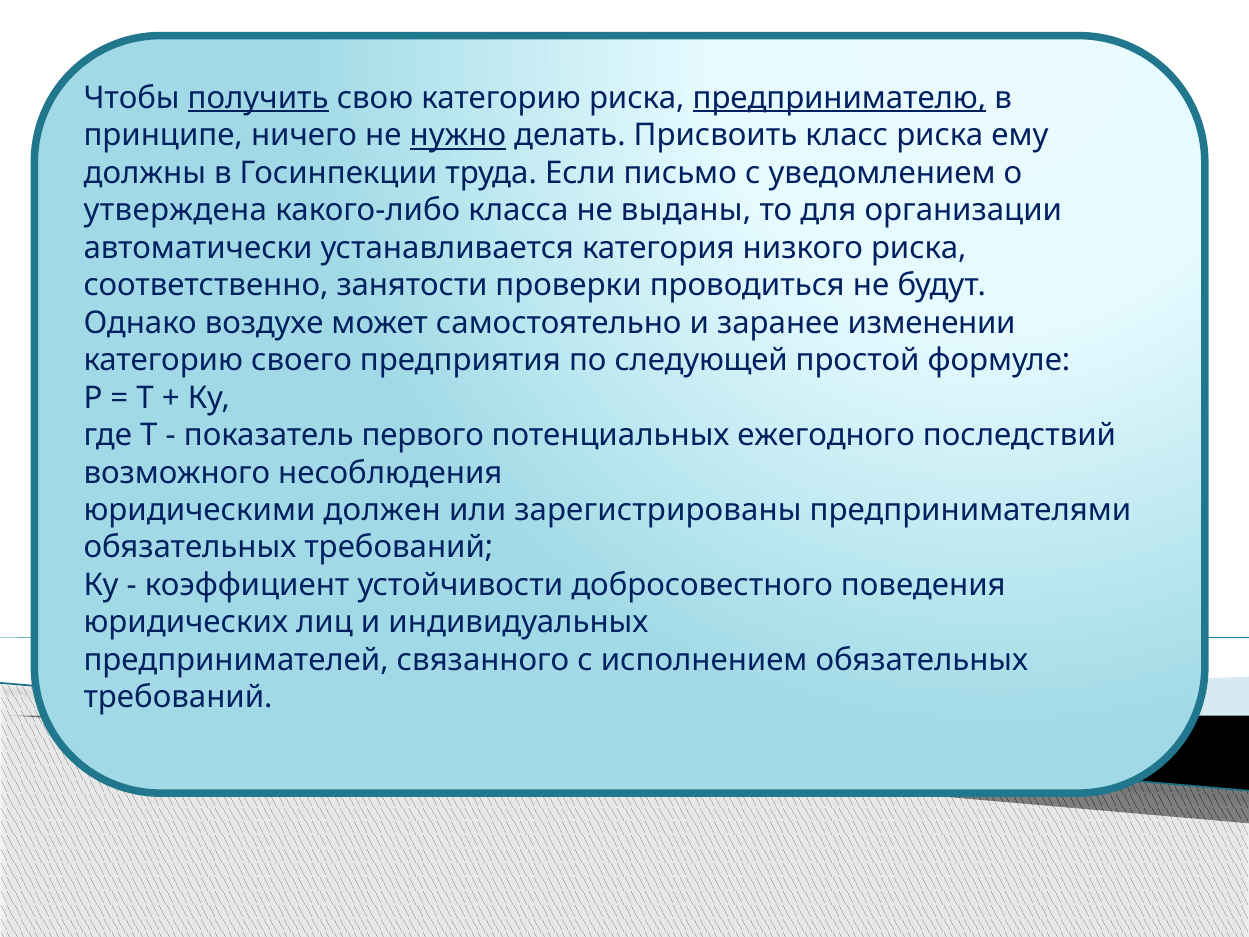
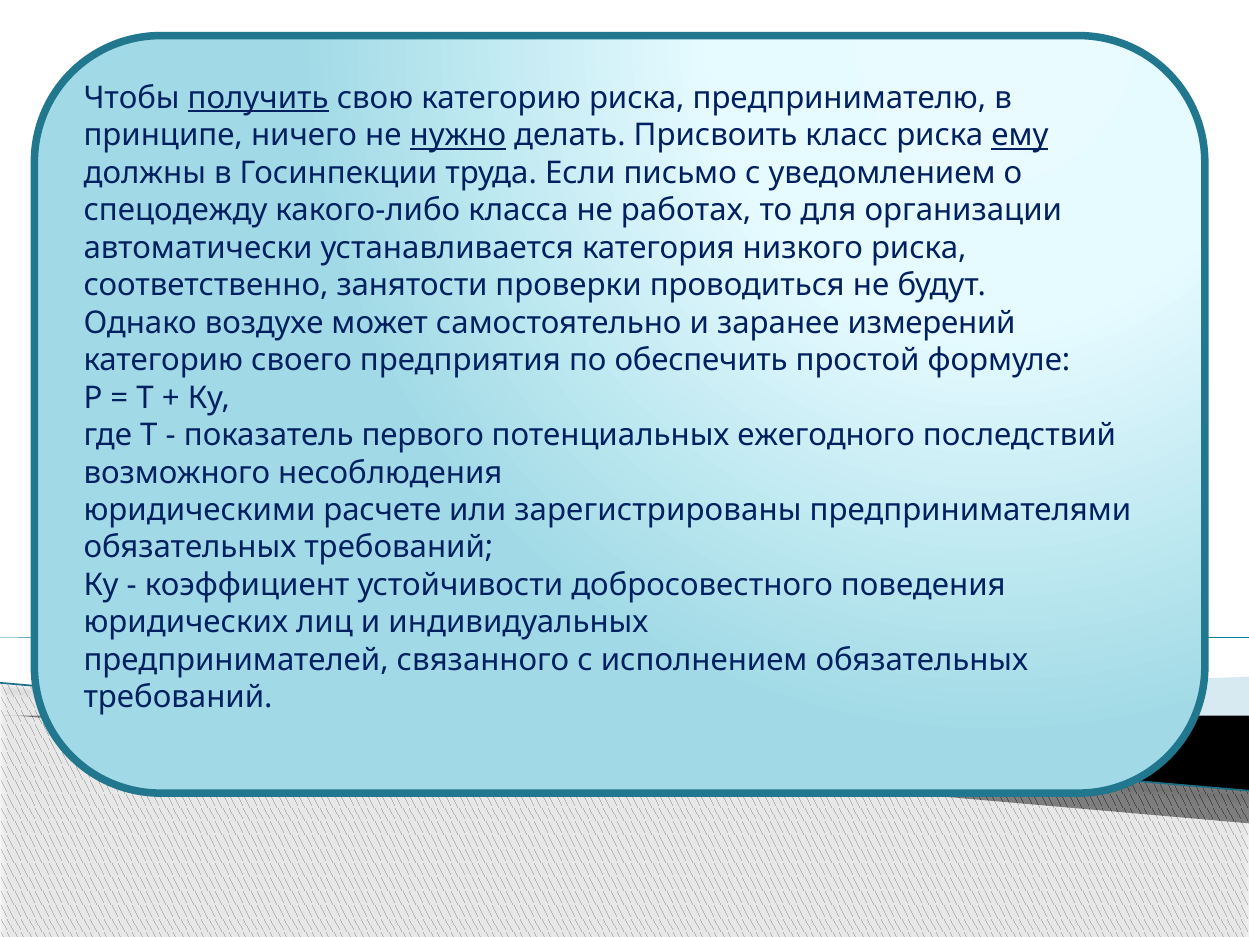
предпринимателю underline: present -> none (839, 98)
ему underline: none -> present (1020, 135)
утверждена: утверждена -> спецодежду (175, 210)
выданы: выданы -> работах (686, 210)
изменении: изменении -> измерений (932, 323)
следующей: следующей -> обеспечить (701, 360)
должен: должен -> расчете (382, 510)
